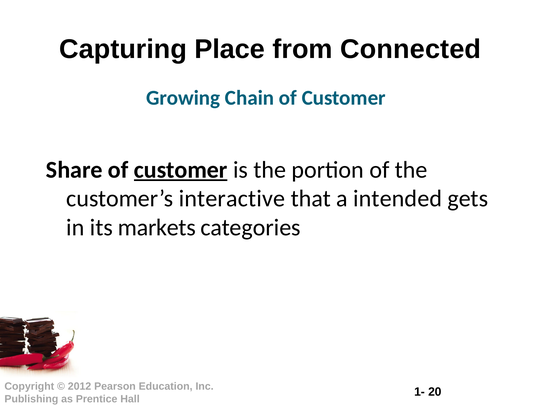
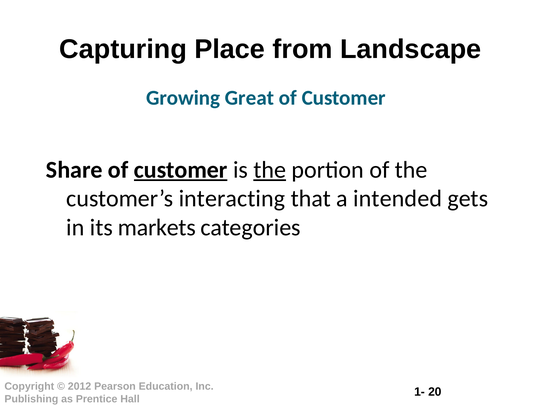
Connected: Connected -> Landscape (411, 49)
Chain: Chain -> Great (250, 98)
the underline: none -> present (270, 170)
interactive: interactive -> interacting (232, 199)
